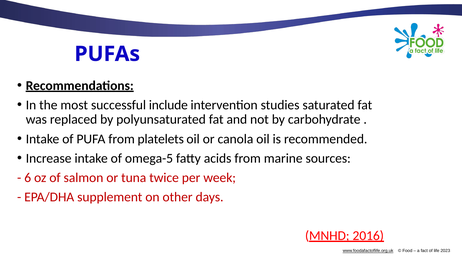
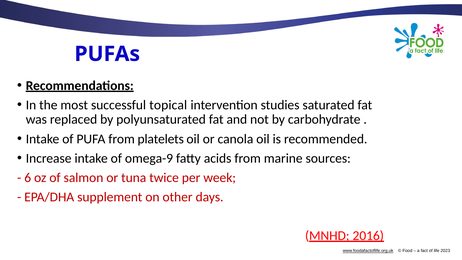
include: include -> topical (168, 105)
omega-5: omega-5 -> omega-9 (149, 158)
